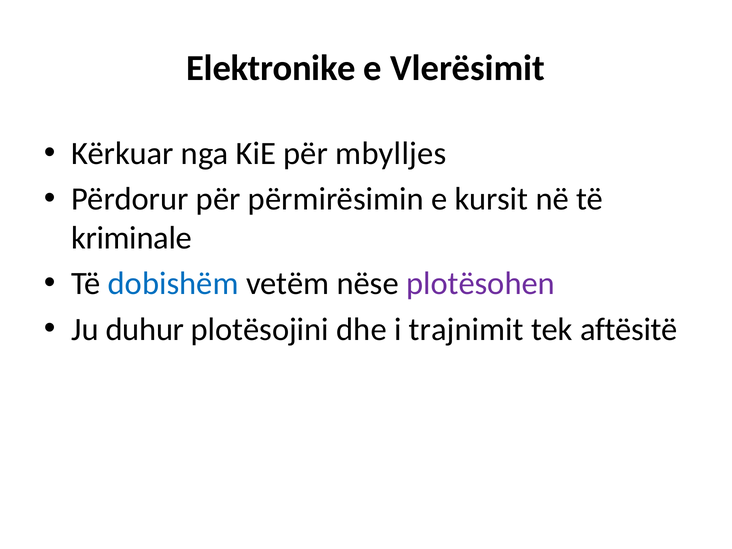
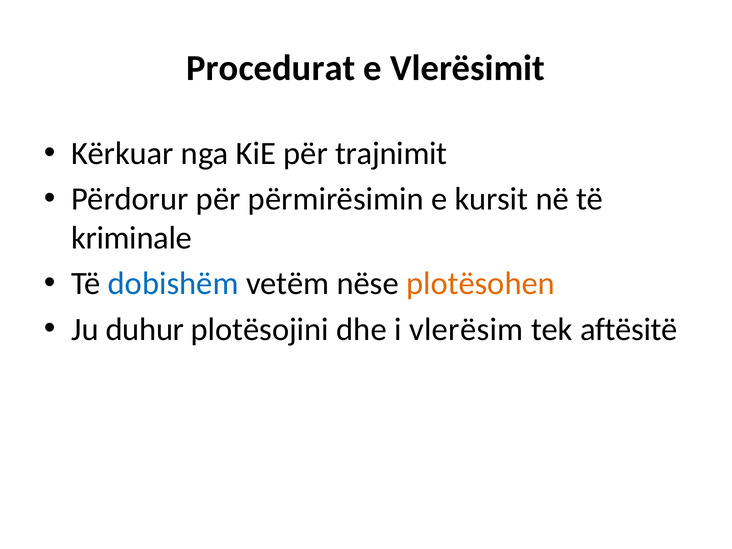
Elektronike: Elektronike -> Procedurat (271, 68)
mbylljes: mbylljes -> trajnimit (391, 154)
plotësohen colour: purple -> orange (481, 284)
trajnimit: trajnimit -> vlerësim (466, 329)
